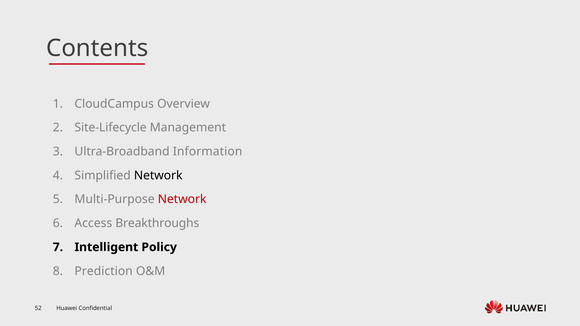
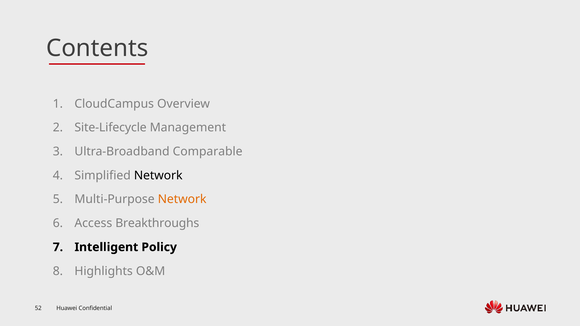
Information: Information -> Comparable (208, 152)
Network colour: red -> orange (182, 199)
Prediction: Prediction -> Highlights (104, 271)
